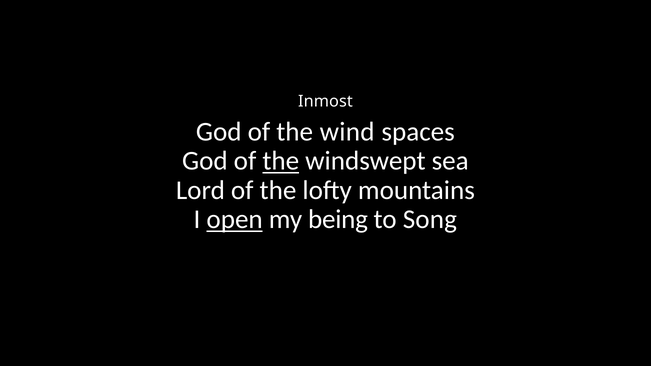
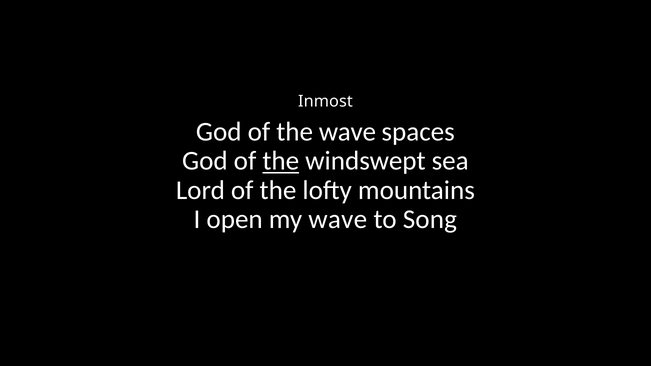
the wind: wind -> wave (347, 132)
open underline: present -> none (235, 220)
my being: being -> wave (338, 220)
